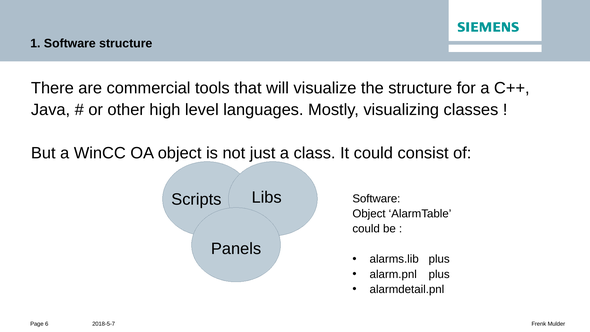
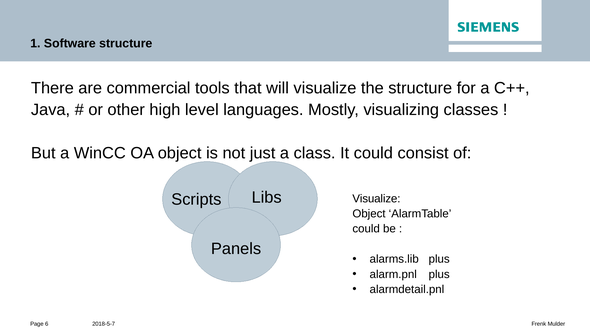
Software: Software -> Visualize (376, 198)
